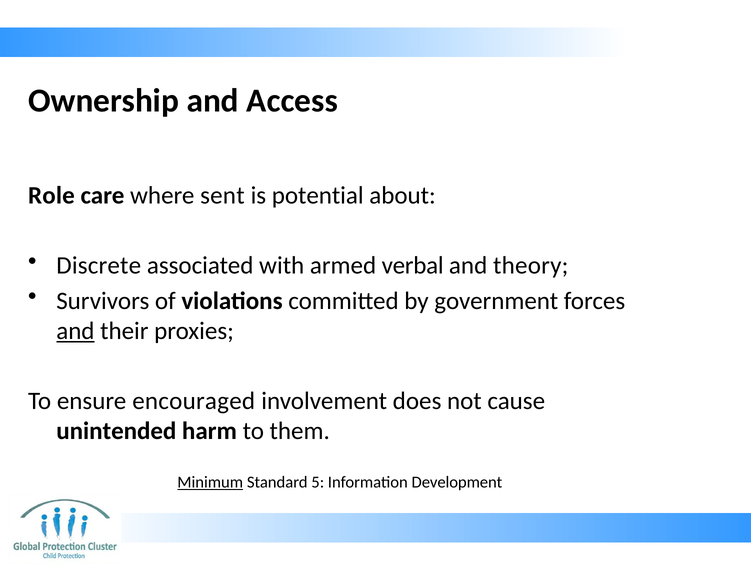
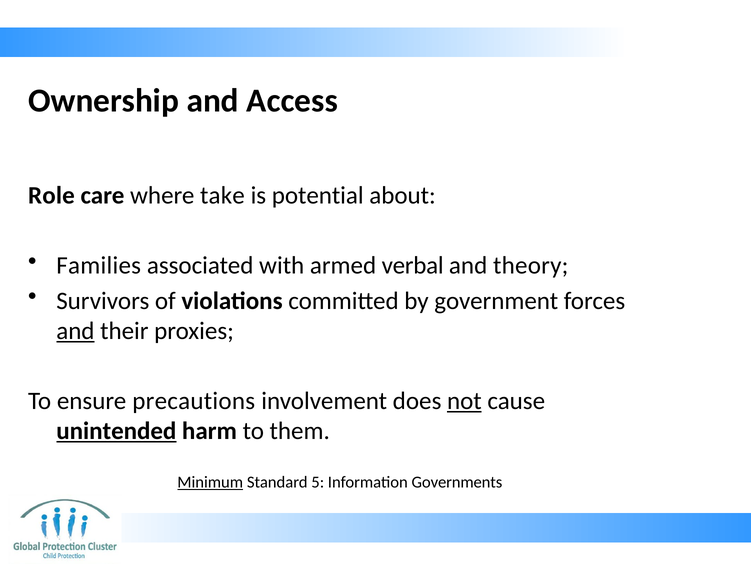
sent: sent -> take (222, 195)
Discrete: Discrete -> Families (99, 265)
encouraged: encouraged -> precautions (194, 400)
not underline: none -> present (464, 400)
unintended underline: none -> present (116, 430)
Development: Development -> Governments (457, 482)
